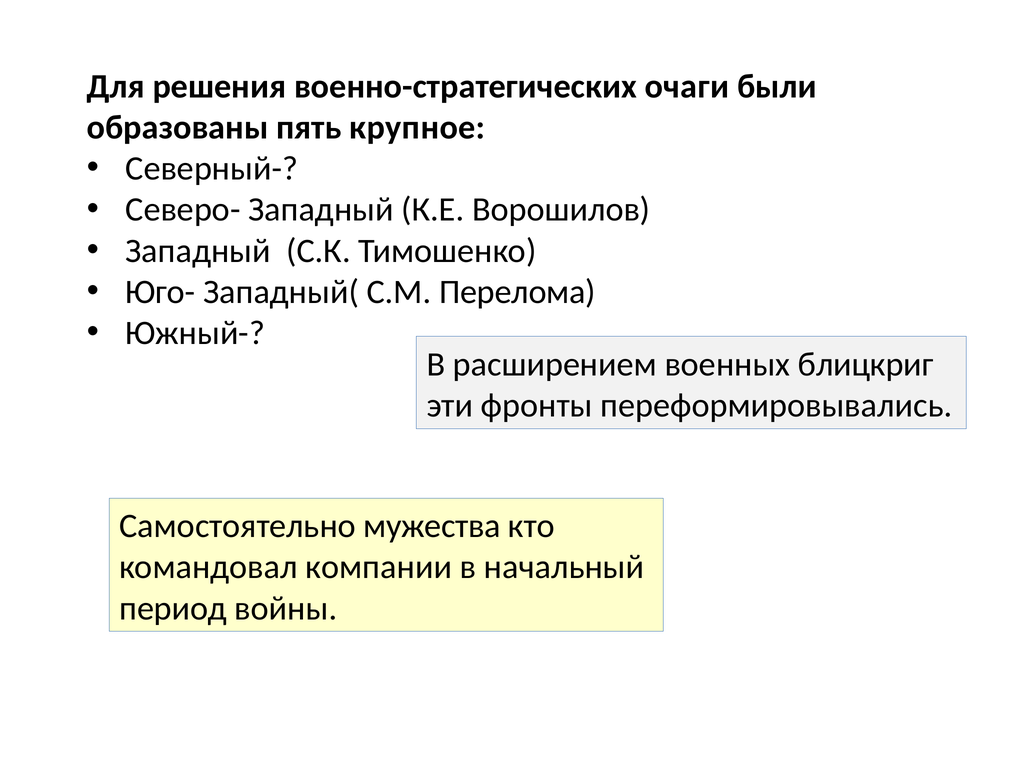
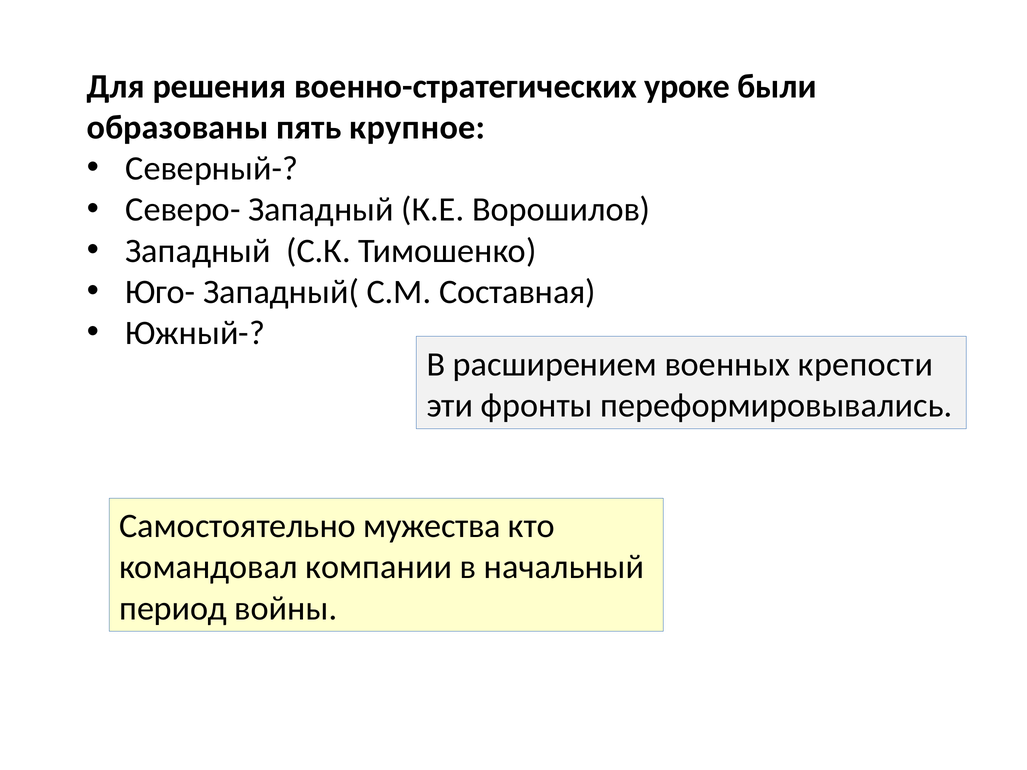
очаги: очаги -> уроке (687, 86)
Перелома: Перелома -> Составная (517, 292)
блицкриг: блицкриг -> крепости (866, 365)
